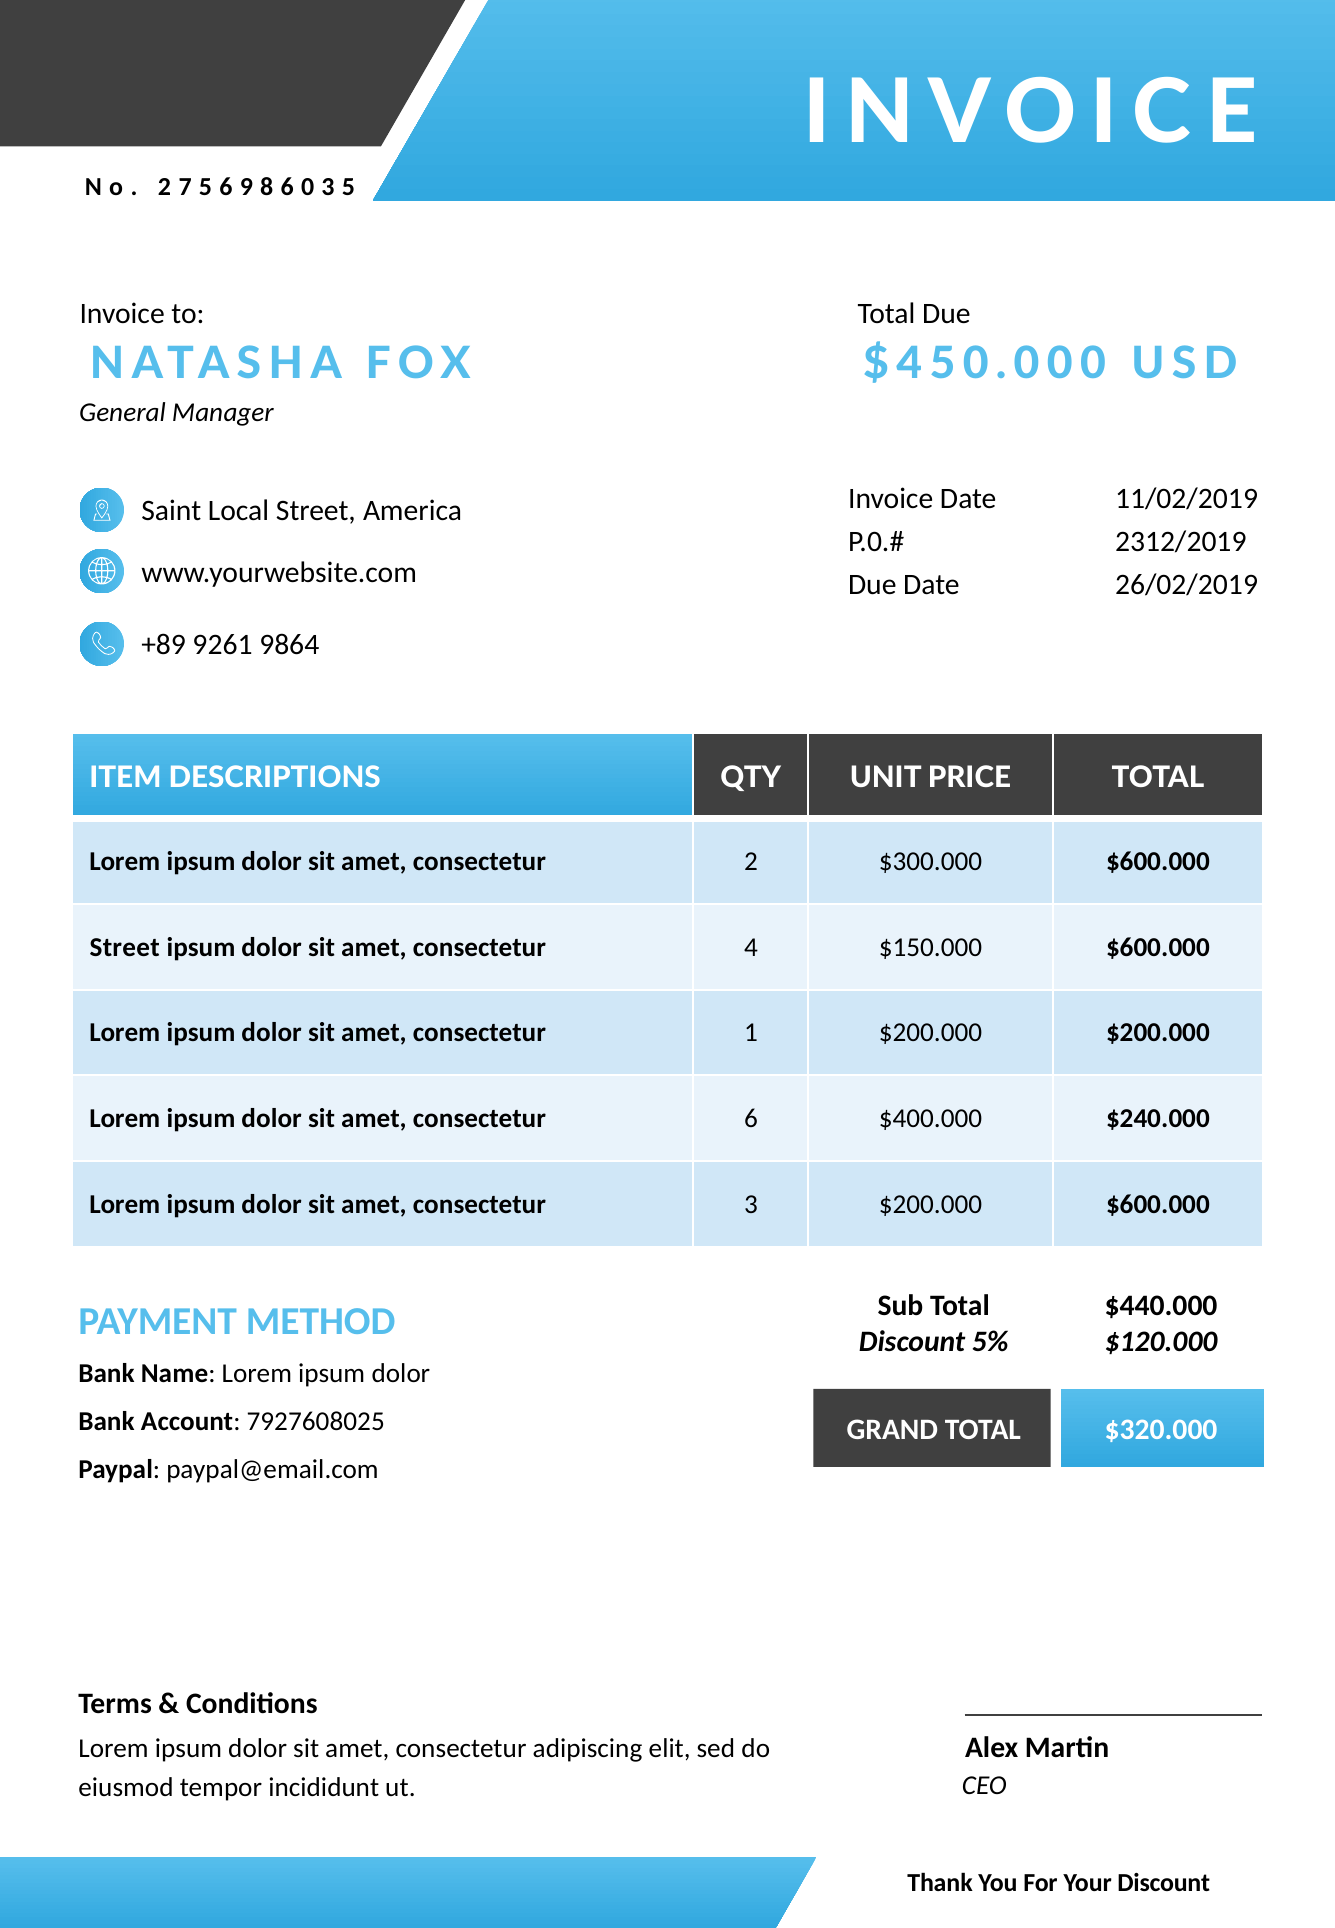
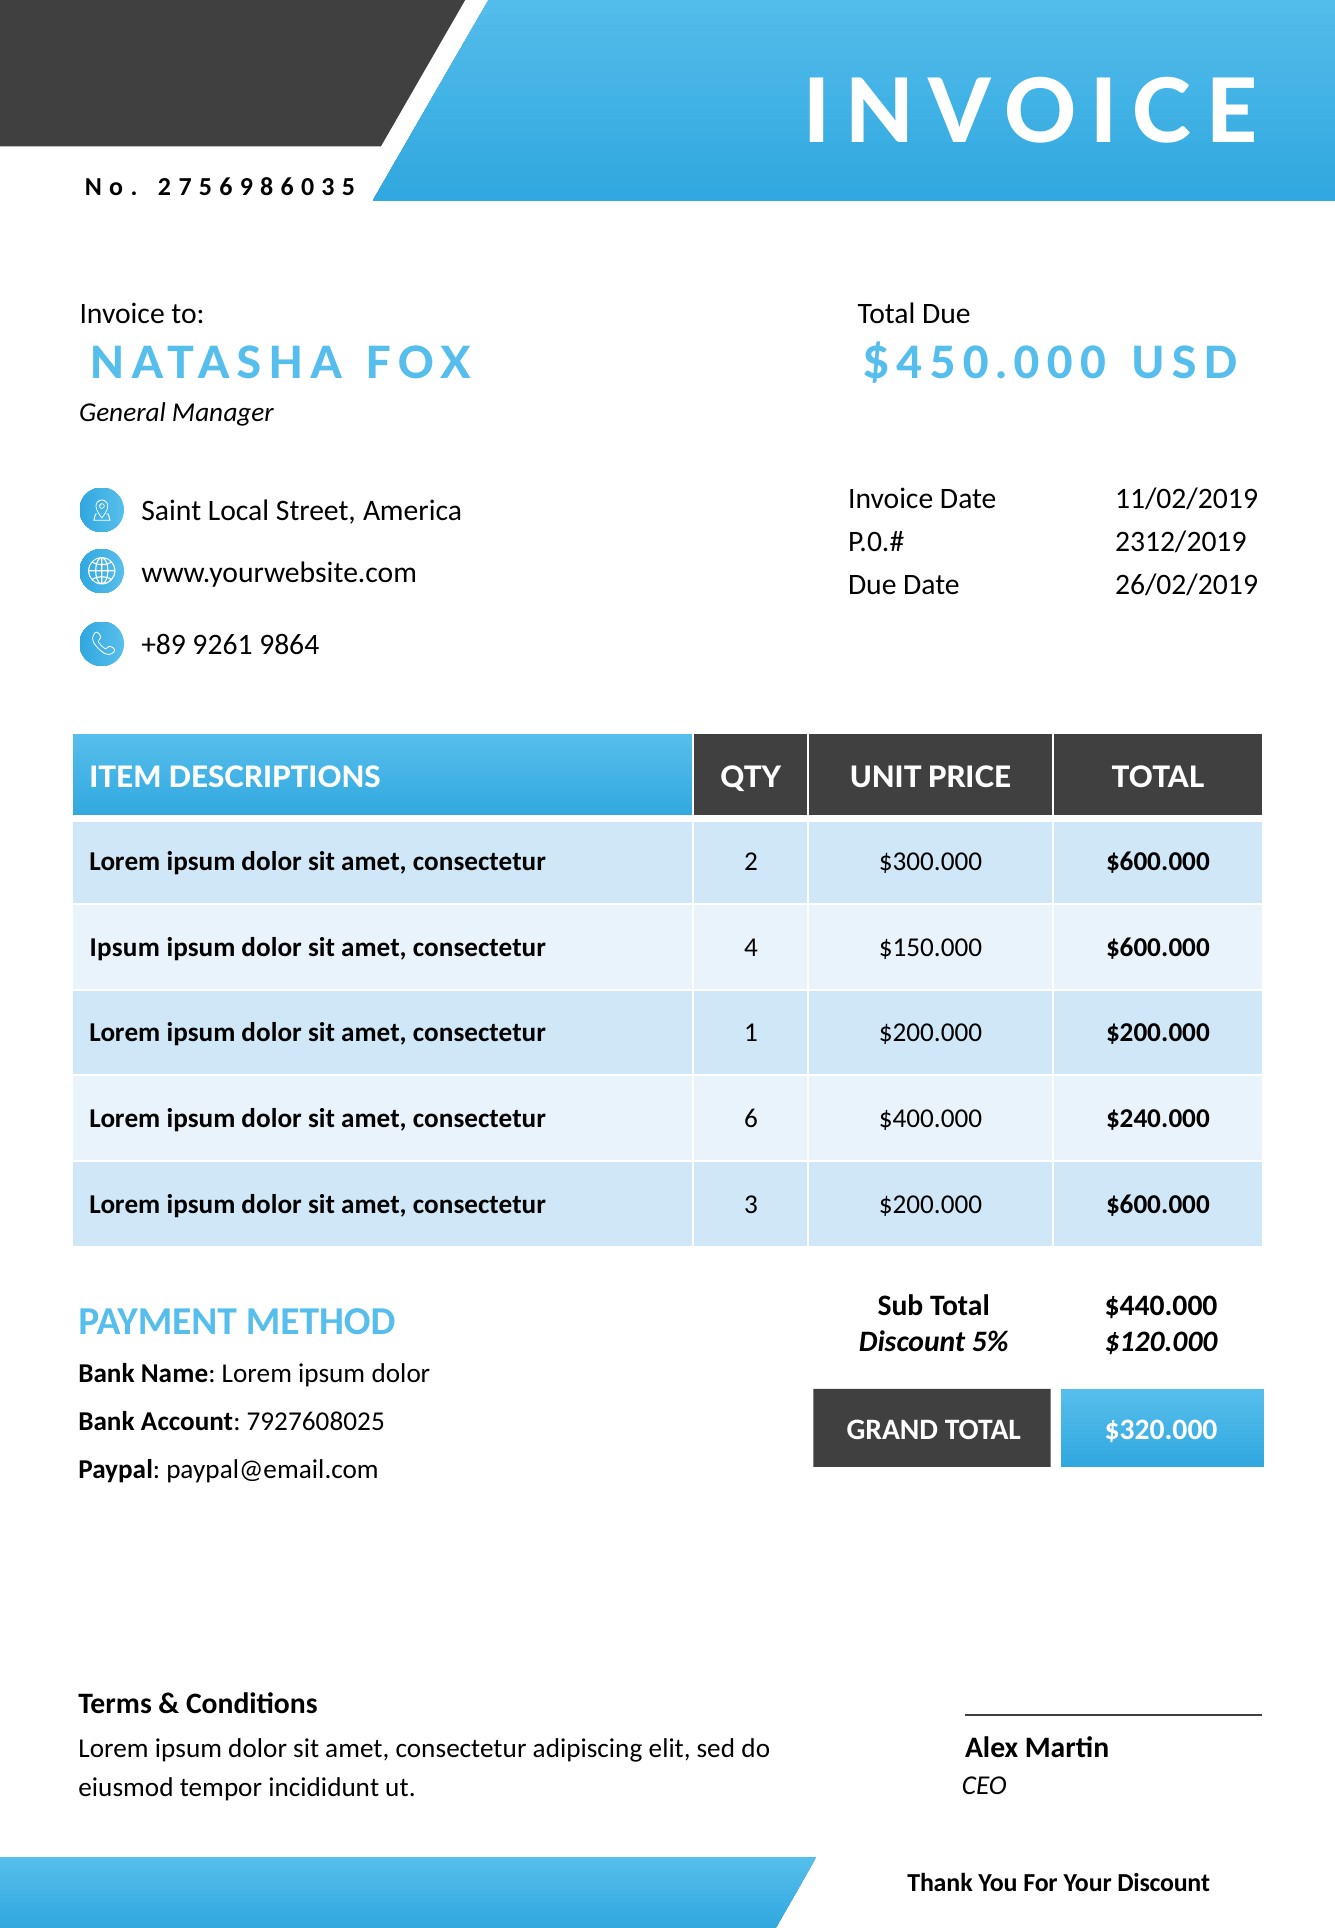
Street: Street -> Ipsum (125, 948)
